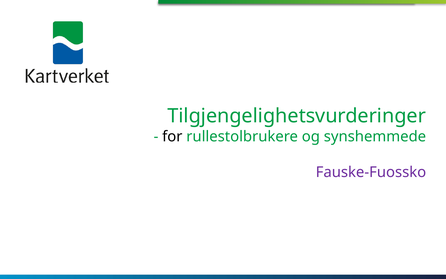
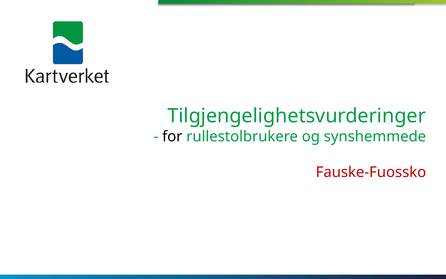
Fauske-Fuossko colour: purple -> red (371, 172)
